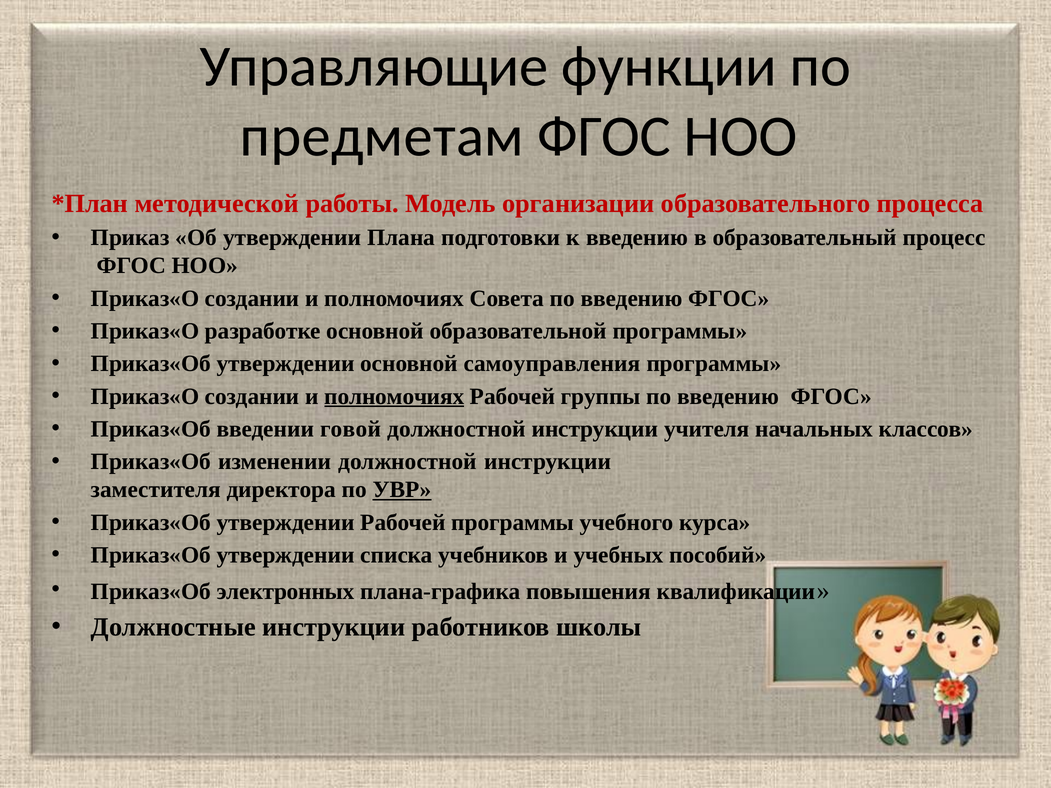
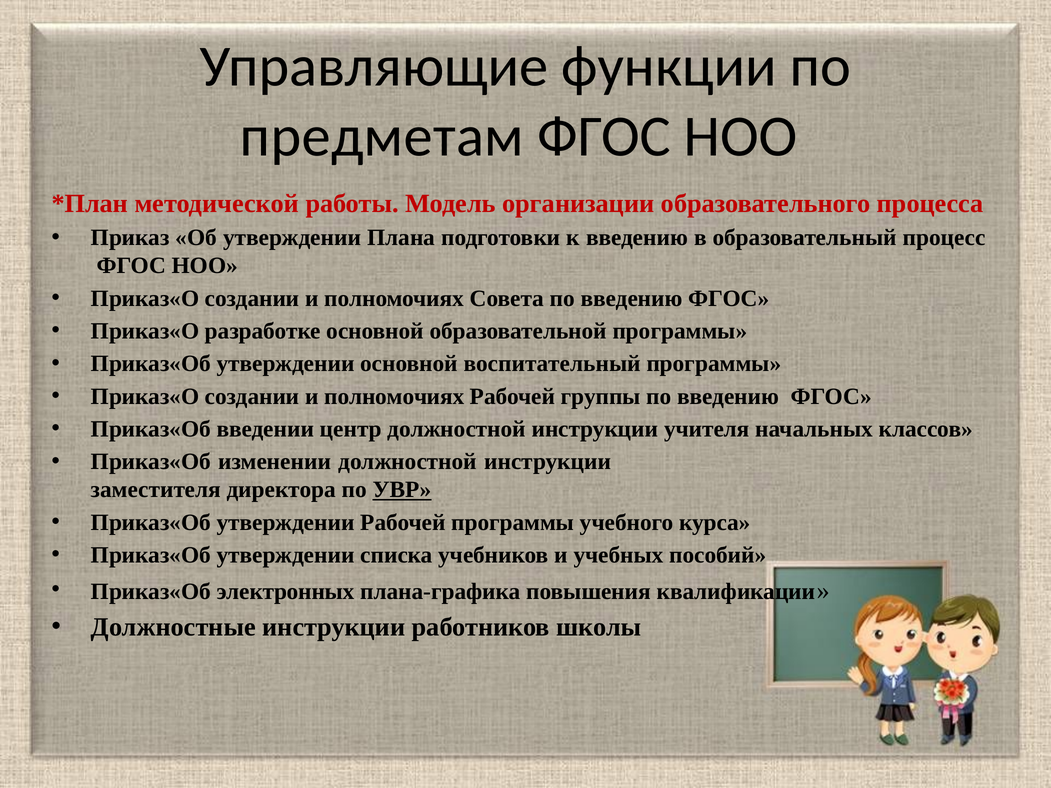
самоуправления: самоуправления -> воспитательный (552, 364)
полномочиях underline: present -> none (394, 397)
говой: говой -> центр (351, 429)
